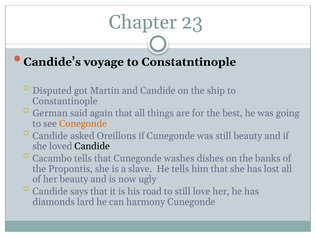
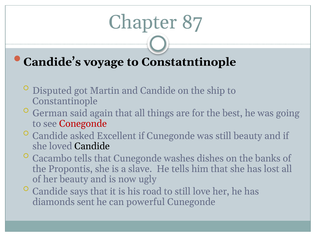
23: 23 -> 87 (192, 22)
Conegonde colour: orange -> red (83, 124)
Oreillons: Oreillons -> Excellent (116, 136)
lard: lard -> sent (86, 202)
harmony: harmony -> powerful (146, 202)
